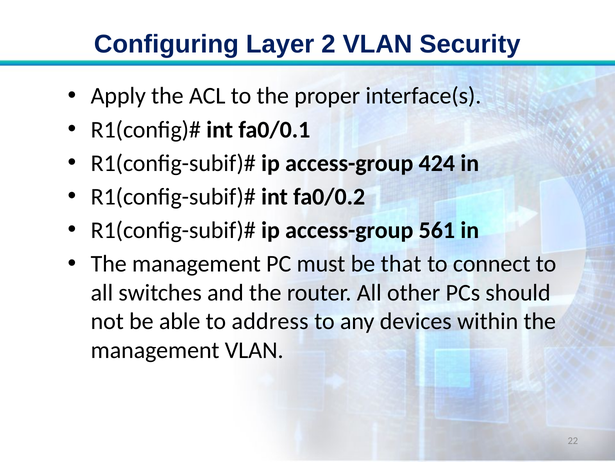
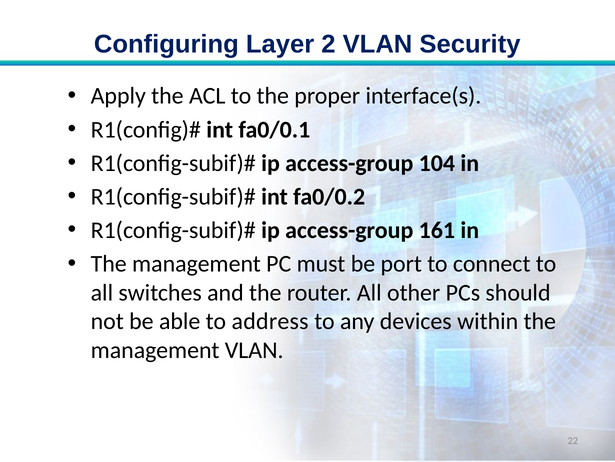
424: 424 -> 104 (437, 163)
561: 561 -> 161 (437, 230)
that: that -> port (401, 263)
